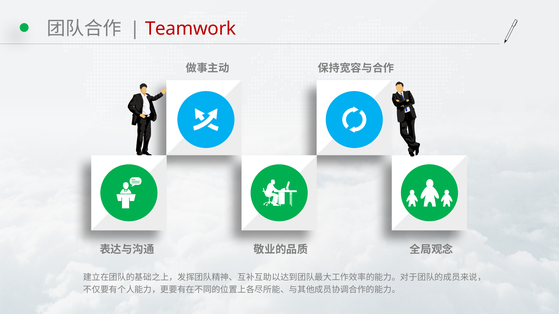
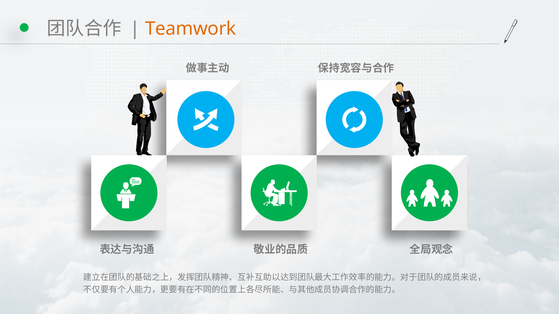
Teamwork colour: red -> orange (191, 29)
